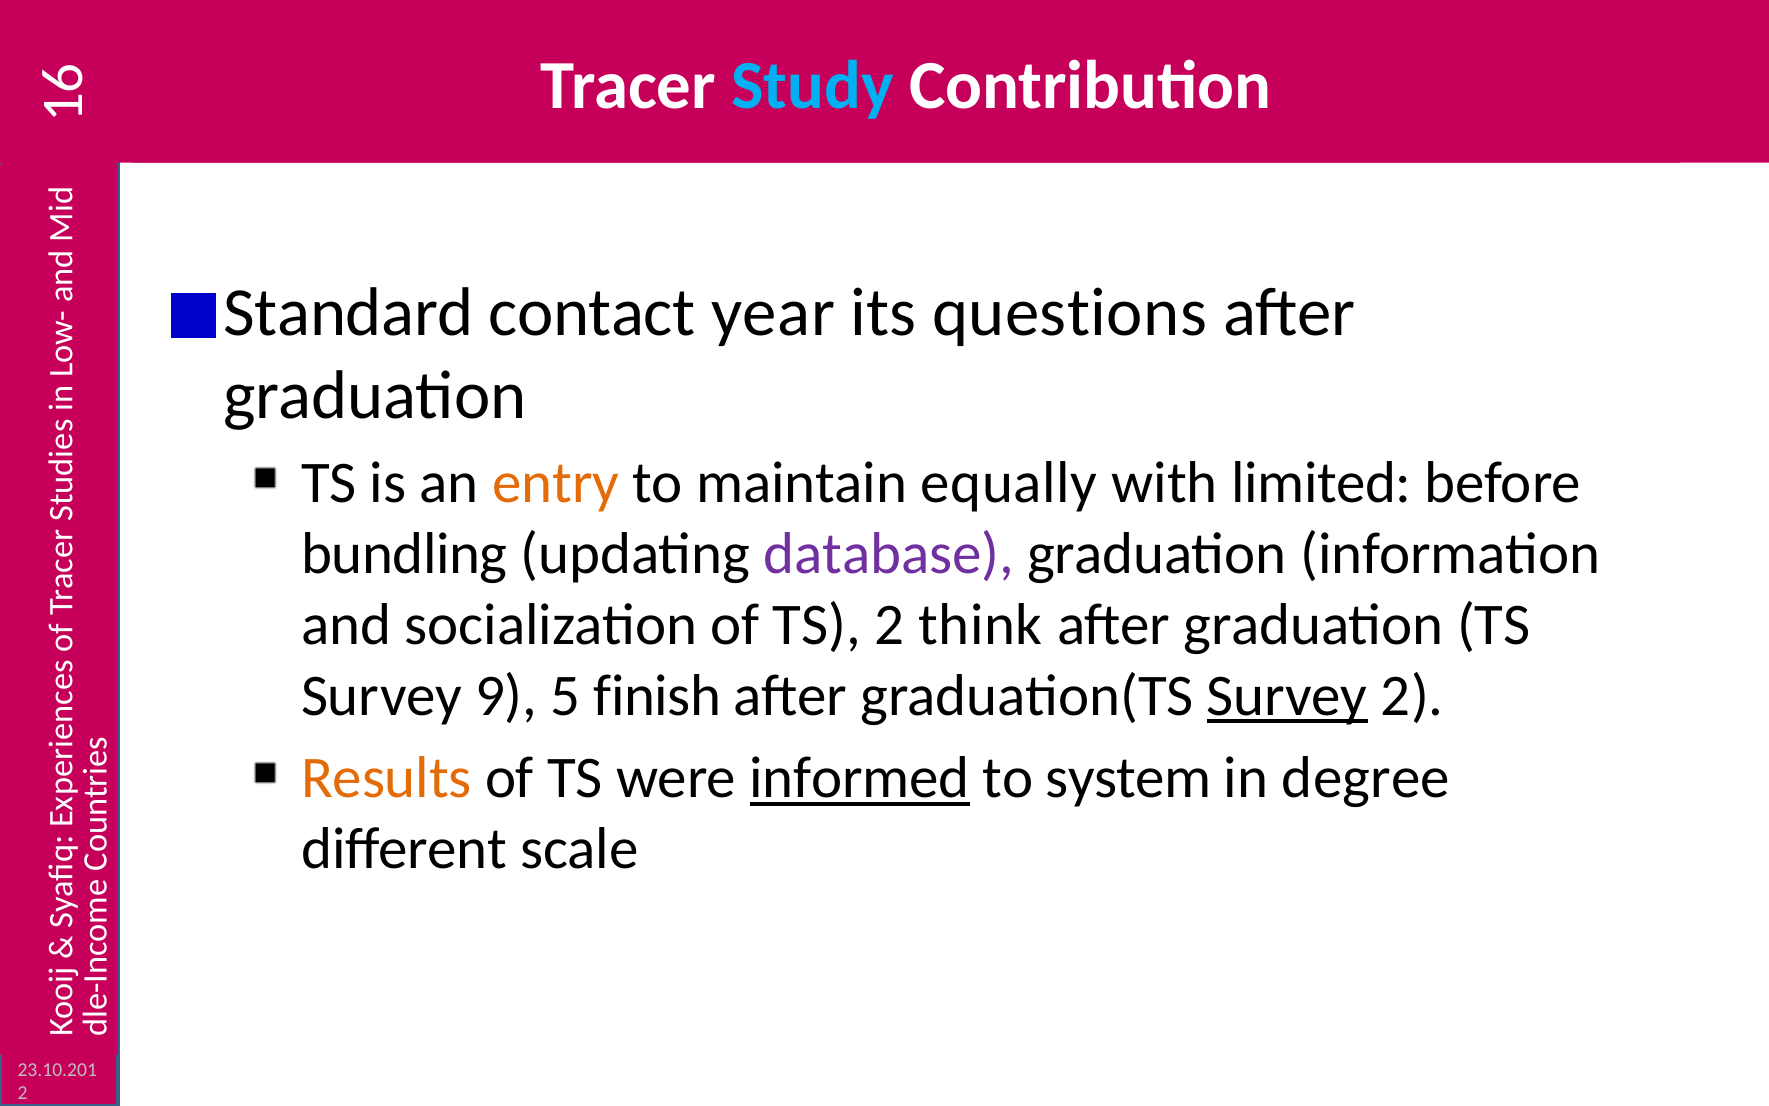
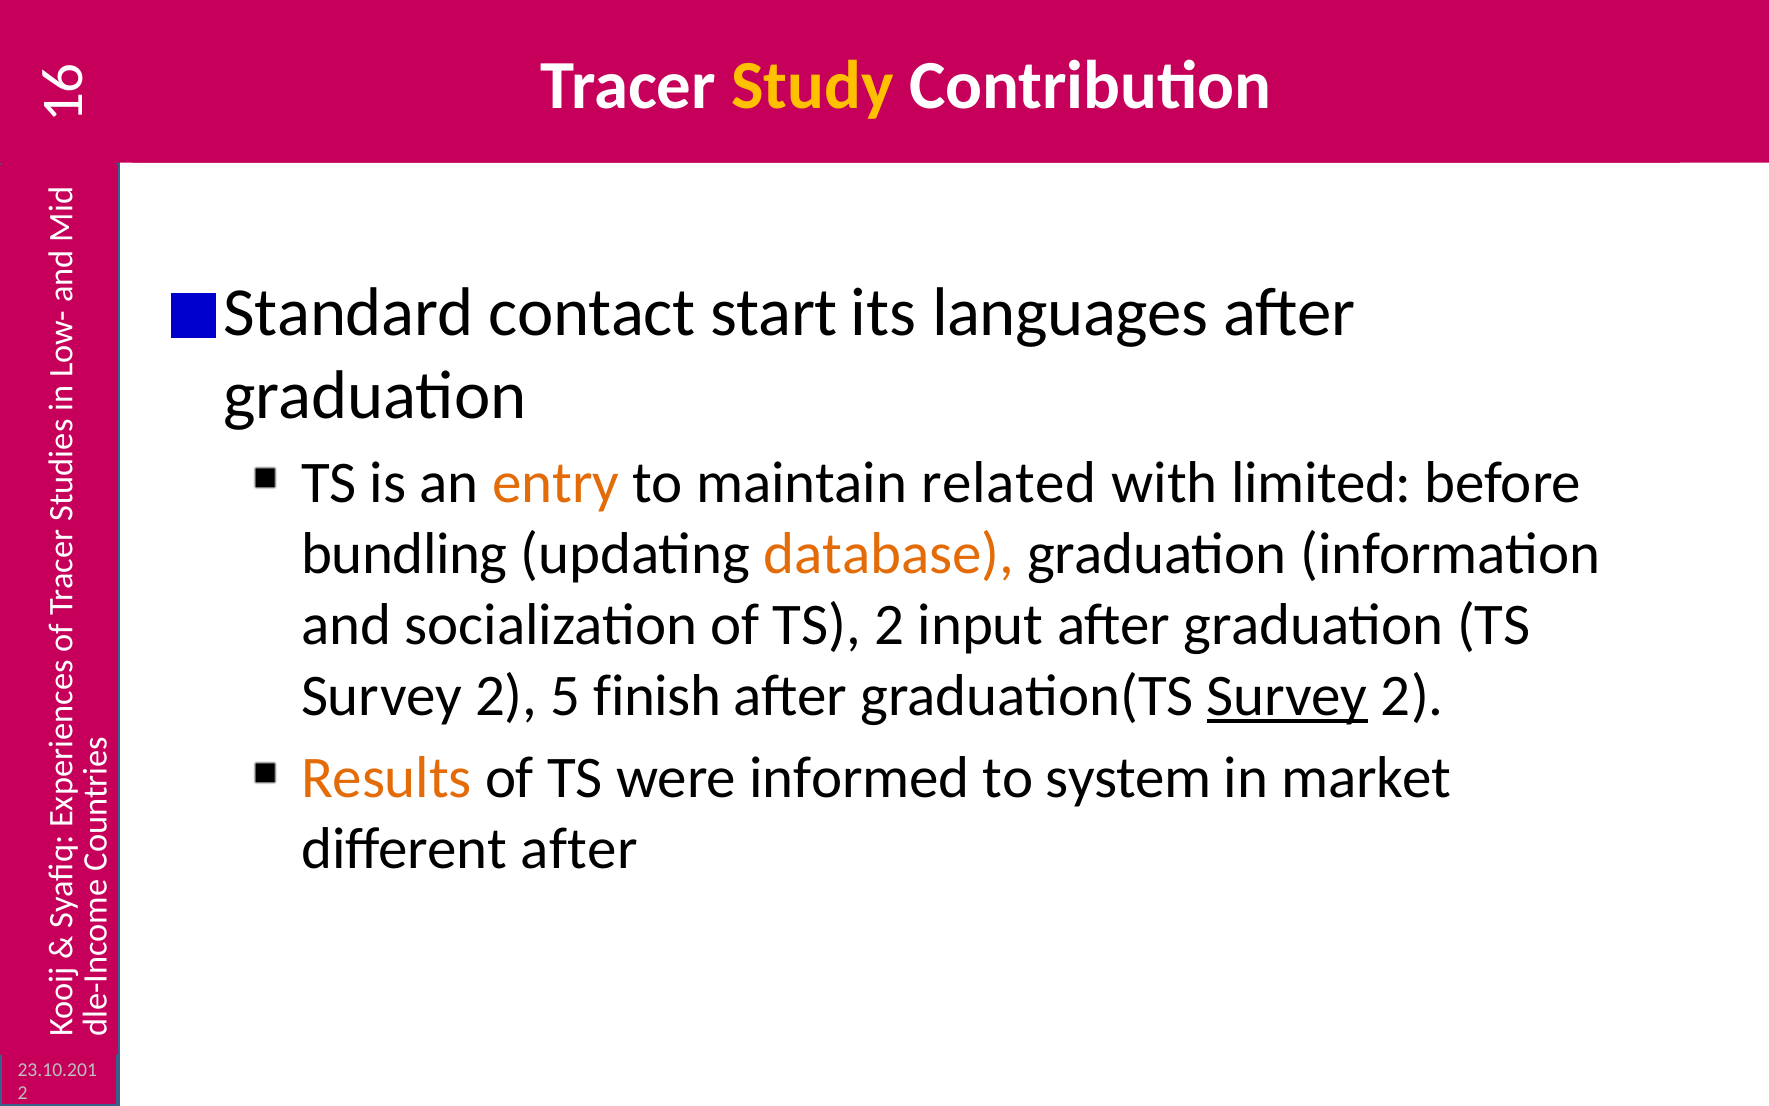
Study colour: light blue -> yellow (813, 86)
year: year -> start (774, 313)
questions: questions -> languages (1070, 313)
equally: equally -> related (1009, 483)
database colour: purple -> orange (889, 554)
think: think -> input (981, 625)
9: 9 -> 2 (506, 696)
informed underline: present -> none (860, 778)
degree: degree -> market (1366, 778)
different scale: scale -> after (579, 849)
